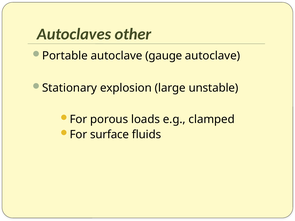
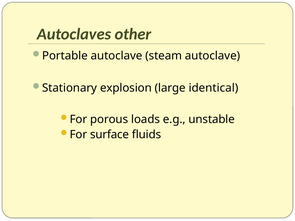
gauge: gauge -> steam (164, 56)
unstable: unstable -> identical (213, 88)
clamped: clamped -> unstable (212, 119)
